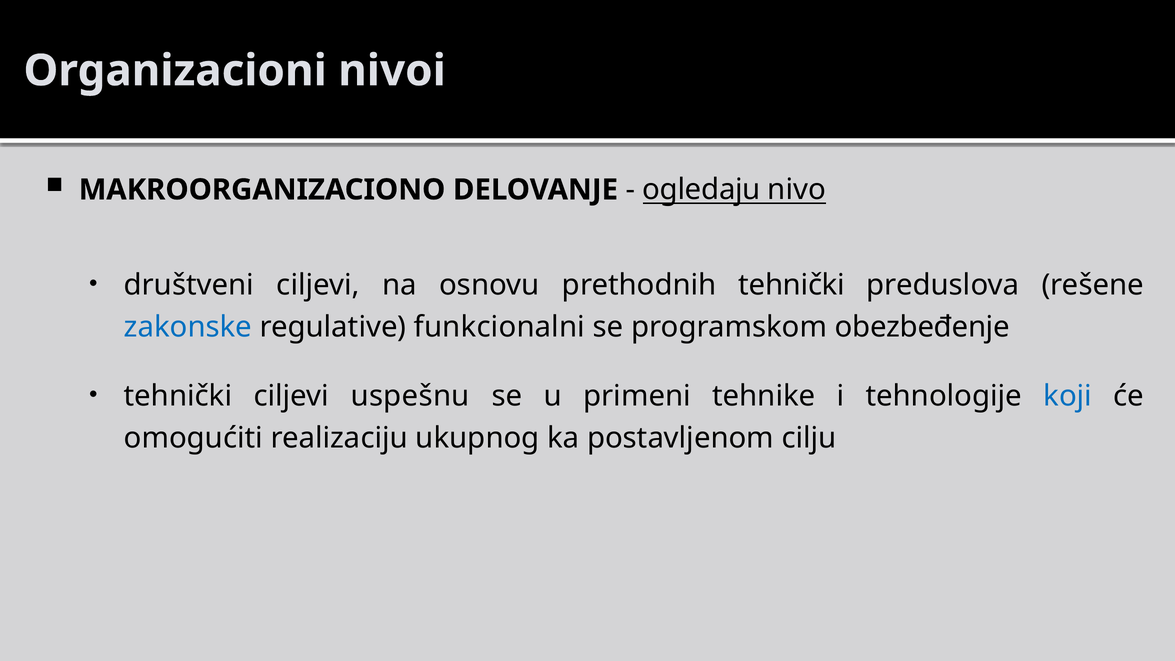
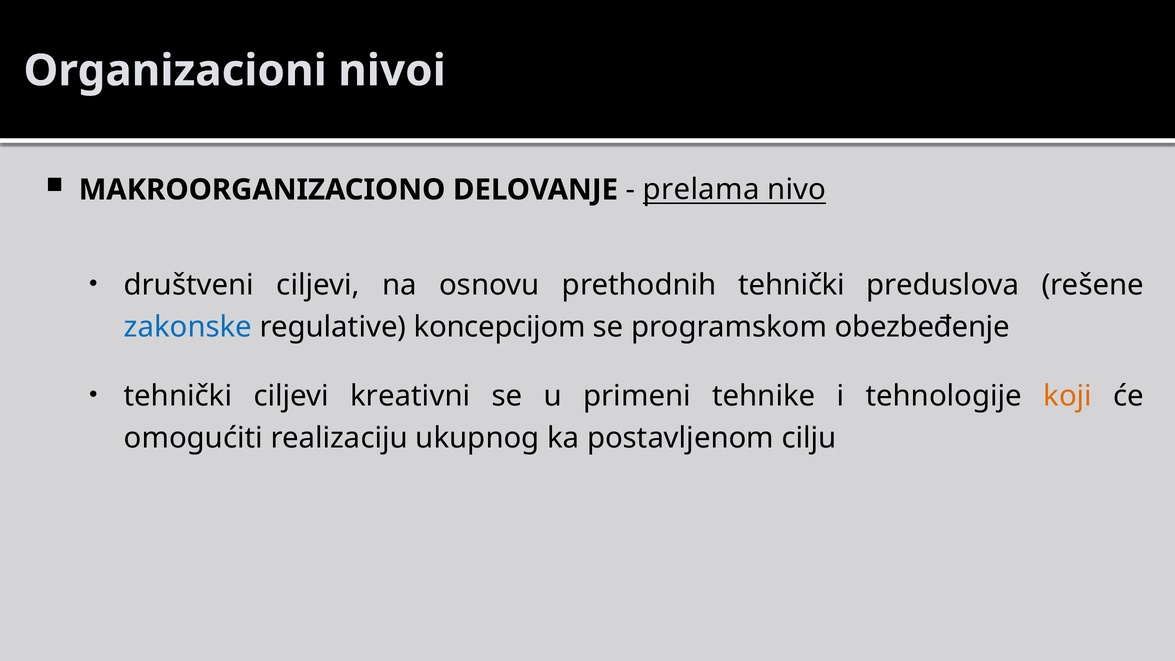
ogledaju: ogledaju -> prelama (701, 190)
funkcionalni: funkcionalni -> koncepcijom (500, 327)
uspešnu: uspešnu -> kreativni (410, 396)
koji colour: blue -> orange (1068, 396)
